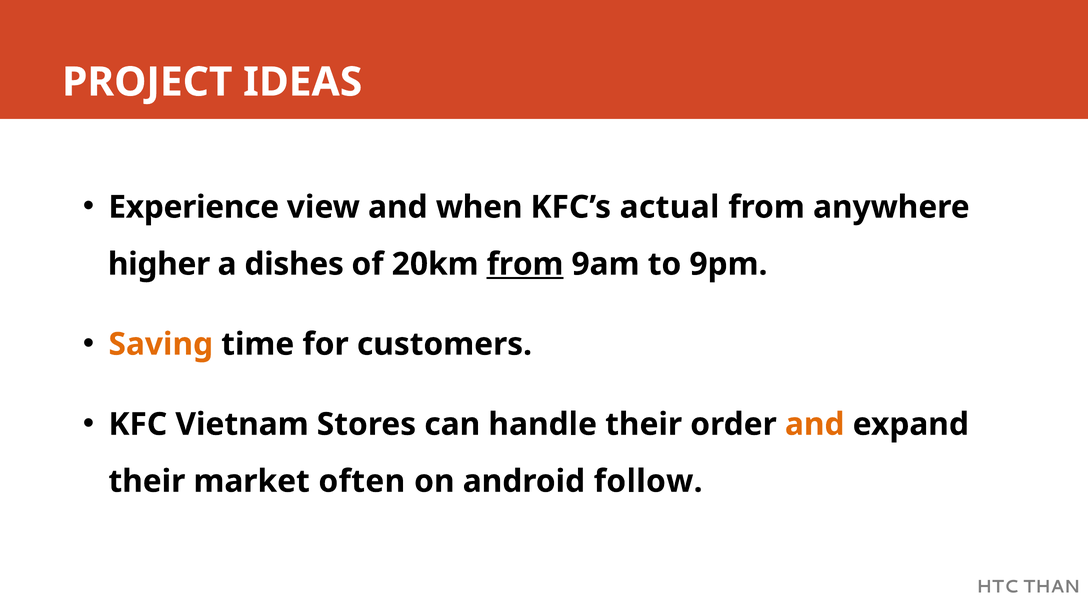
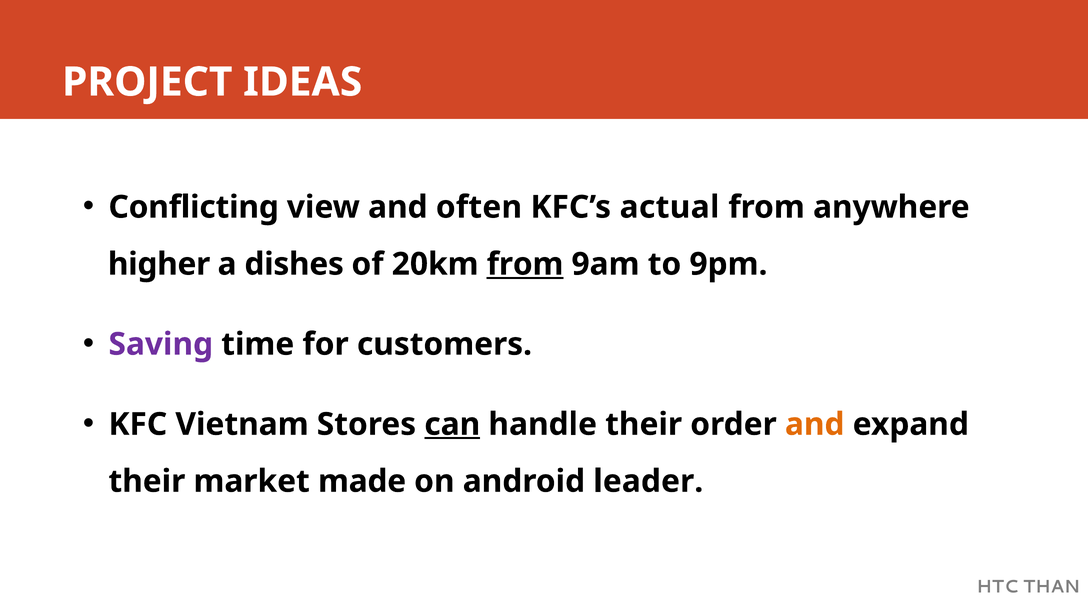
Experience: Experience -> Conflicting (194, 207)
when: when -> often (479, 207)
Saving colour: orange -> purple (161, 344)
can underline: none -> present (452, 424)
often: often -> made (362, 481)
follow: follow -> leader (648, 481)
